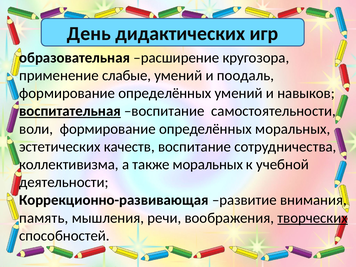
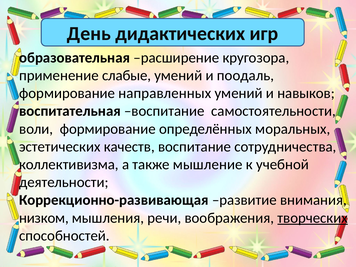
определённых: определённых -> направленных (165, 93)
воспитательная underline: present -> none (70, 111)
также моральных: моральных -> мышление (208, 164)
память: память -> низком (44, 218)
